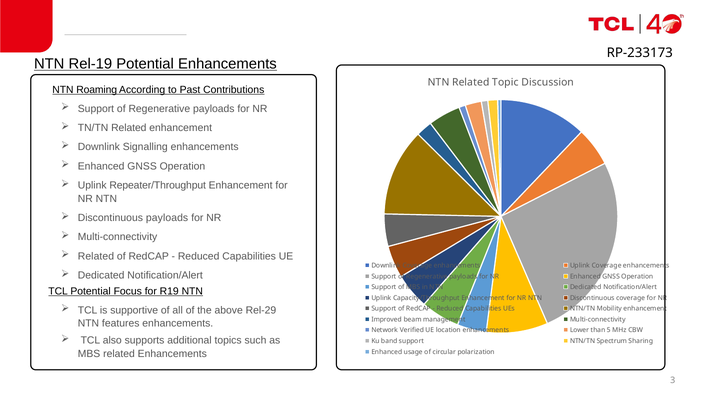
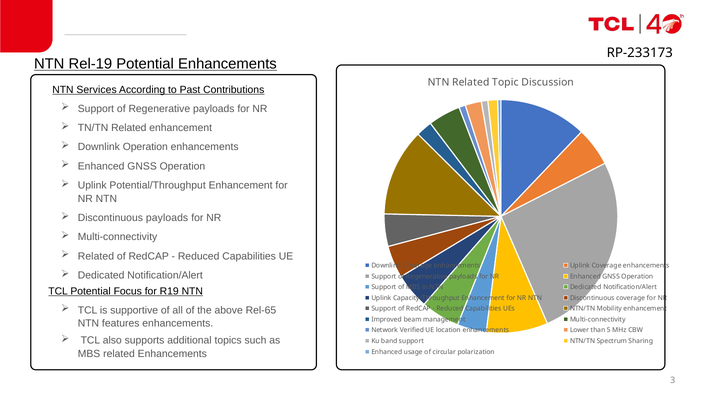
Roaming: Roaming -> Services (97, 90)
Downlink Signalling: Signalling -> Operation (145, 147)
Repeater/Throughput: Repeater/Throughput -> Potential/Throughput (158, 186)
Rel-29: Rel-29 -> Rel-65 (261, 310)
